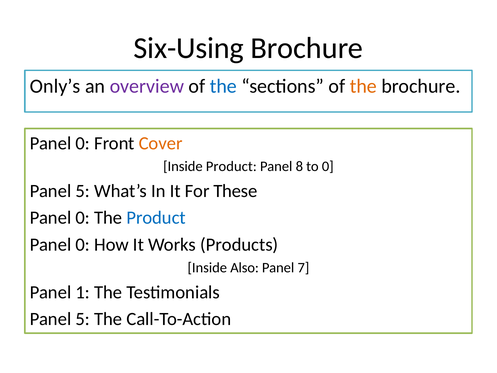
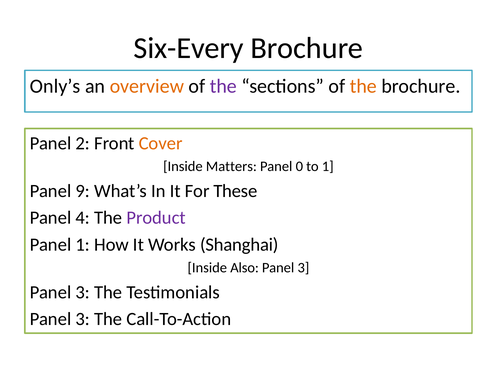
Six-Using: Six-Using -> Six-Every (189, 48)
overview colour: purple -> orange (147, 86)
the colour: blue -> purple (223, 86)
0: 0 -> 2 (83, 143)
Inside Product: Product -> Matters (231, 166)
8: 8 -> 0 (299, 166)
to 0: 0 -> 1 (328, 166)
5: 5 -> 9 (83, 191)
0: 0 -> 4 (83, 218)
Product colour: blue -> purple (156, 218)
0: 0 -> 1 (83, 244)
Products: Products -> Shanghai (239, 244)
7: 7 -> 3 (303, 267)
1: 1 -> 3 (83, 292)
5: 5 -> 3 (83, 319)
